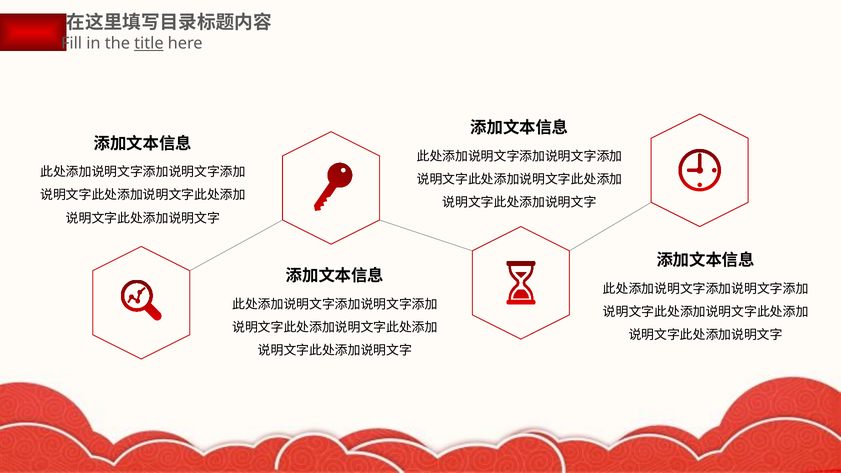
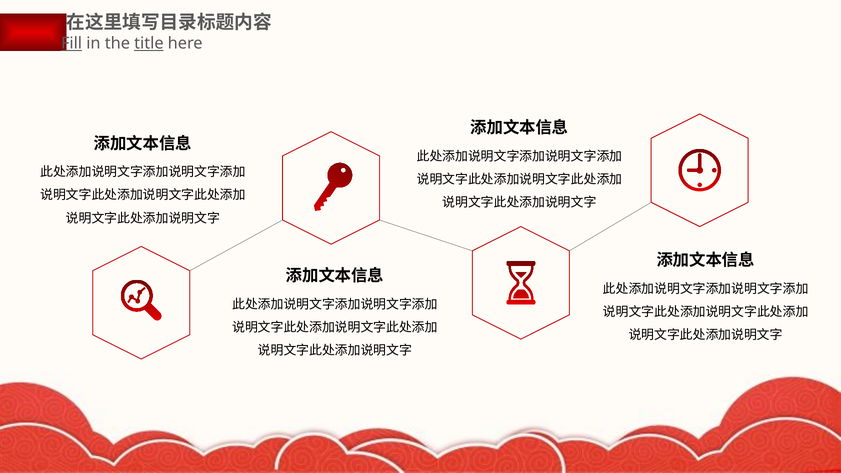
Fill underline: none -> present (72, 43)
